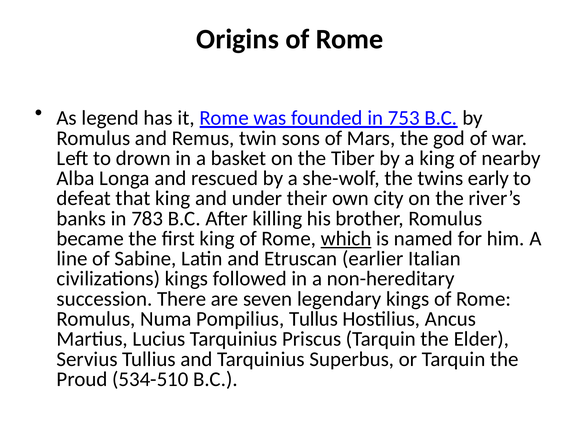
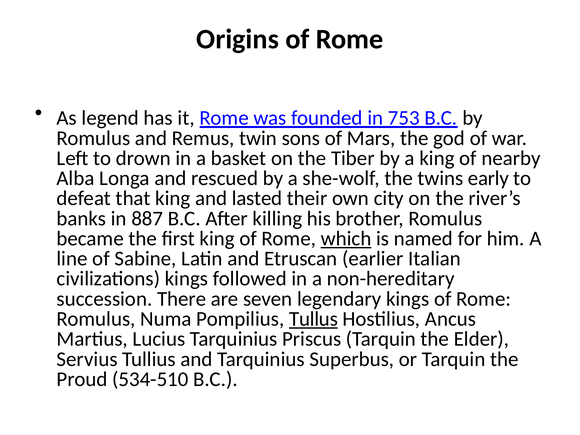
under: under -> lasted (257, 198)
783: 783 -> 887 (147, 218)
Tullus underline: none -> present (313, 319)
